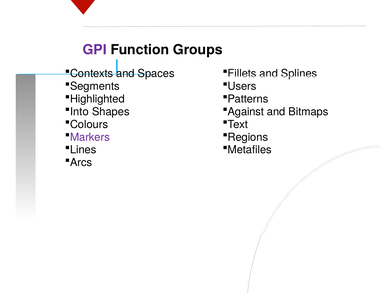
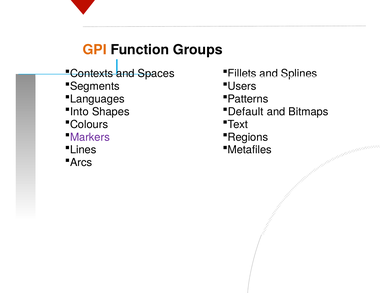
GPI colour: purple -> orange (95, 50)
Highlighted: Highlighted -> Languages (97, 99)
Against: Against -> Default (246, 112)
